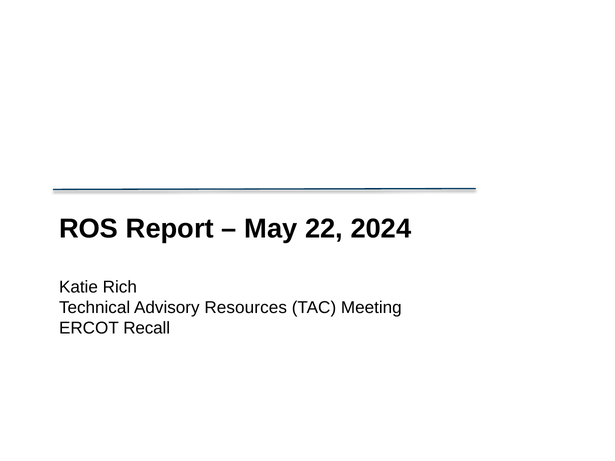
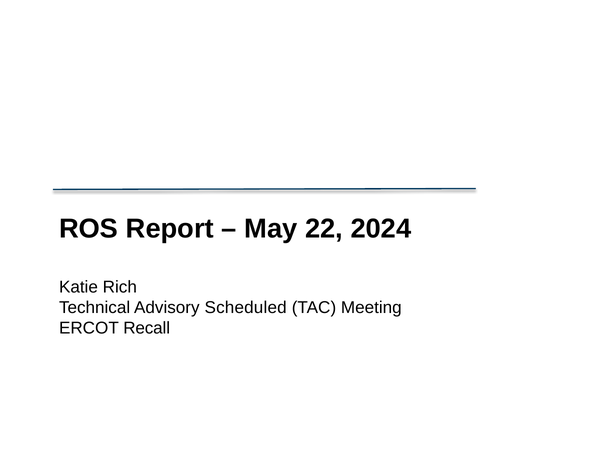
Resources: Resources -> Scheduled (246, 308)
